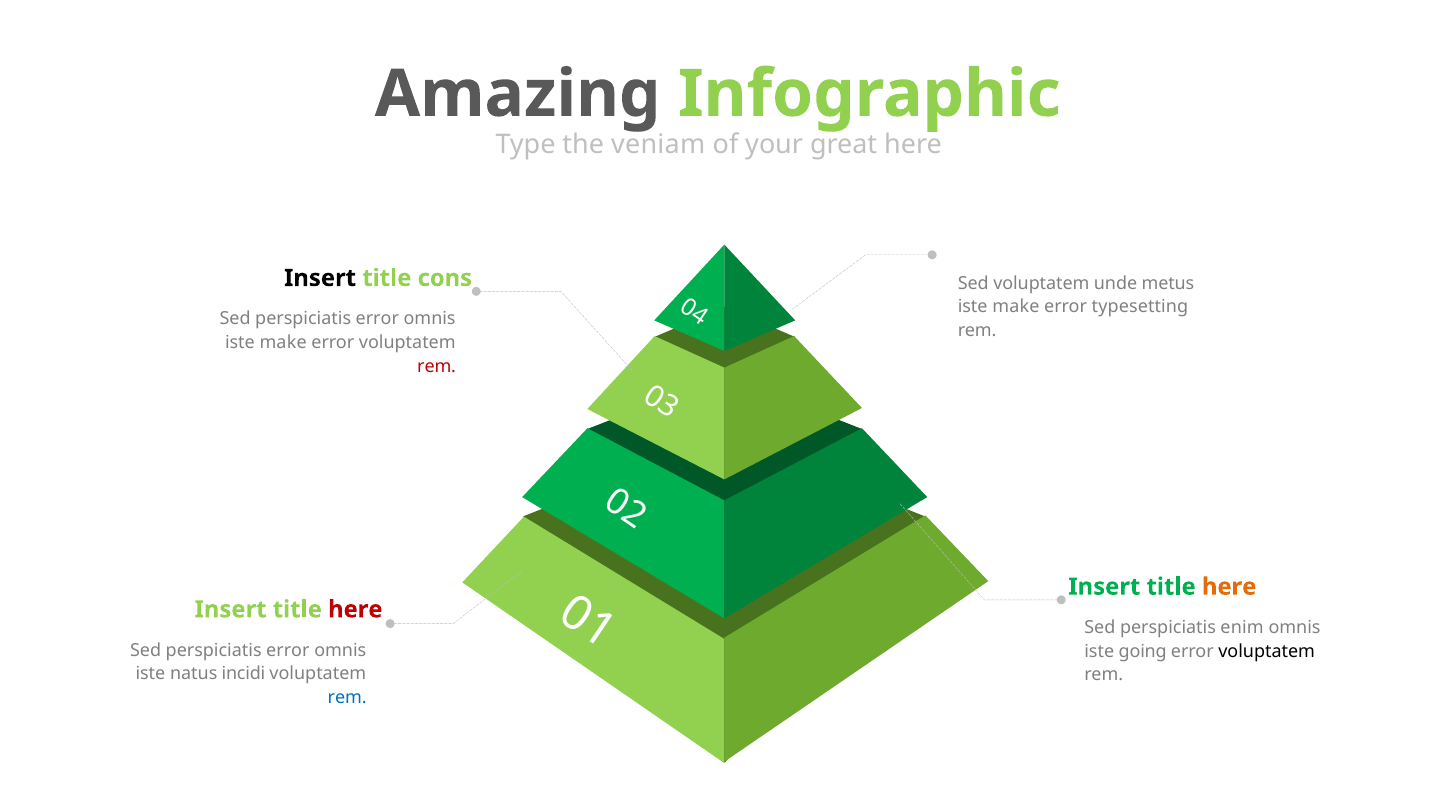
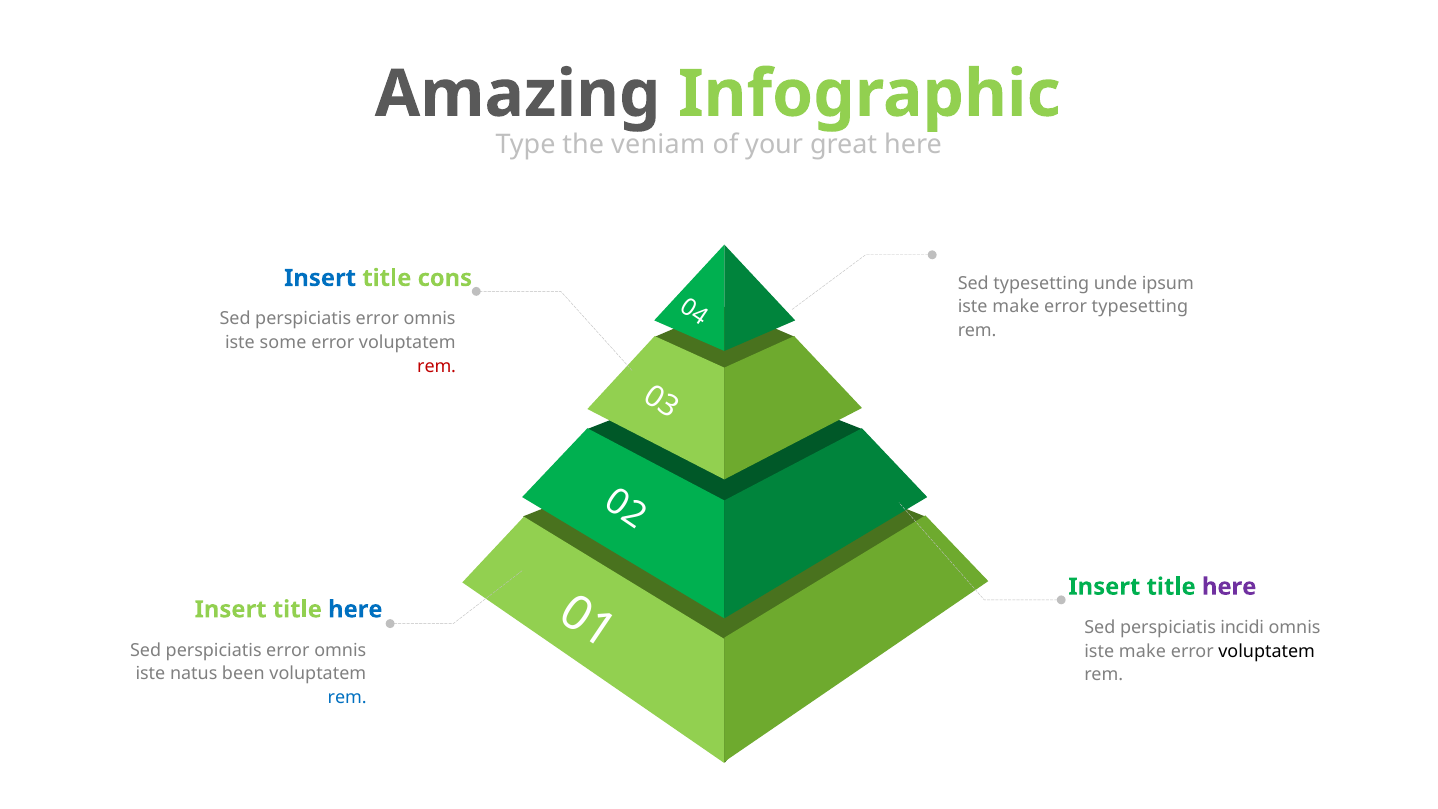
Insert colour: black -> blue (320, 278)
Sed voluptatem: voluptatem -> typesetting (1041, 283)
metus: metus -> ipsum (1168, 283)
make: make -> some (283, 342)
here colour: orange -> purple (1229, 587)
here colour: red -> blue (355, 609)
enim: enim -> incidi (1242, 627)
going: going -> make (1143, 651)
incidi: incidi -> been (243, 674)
